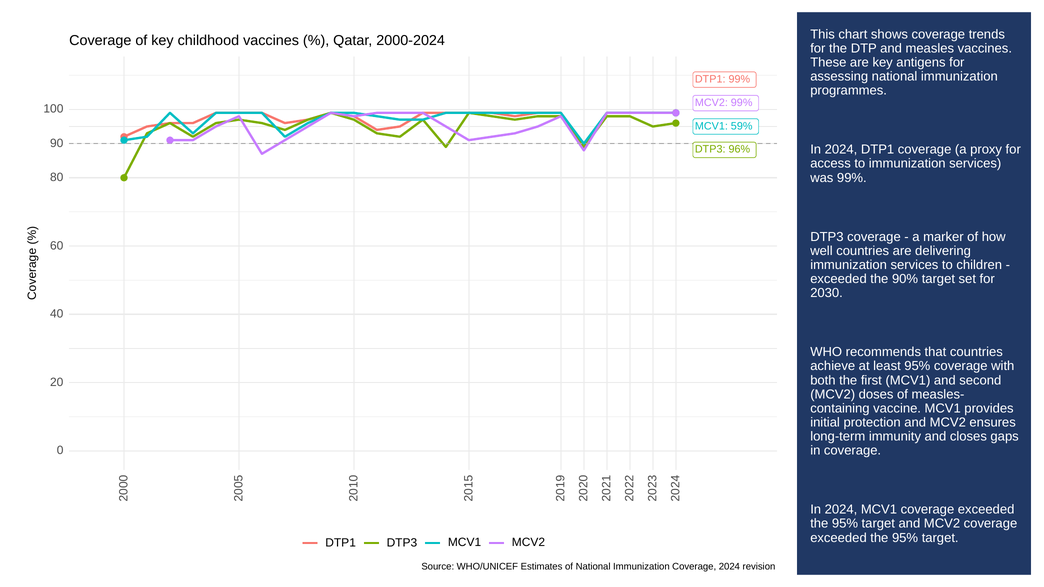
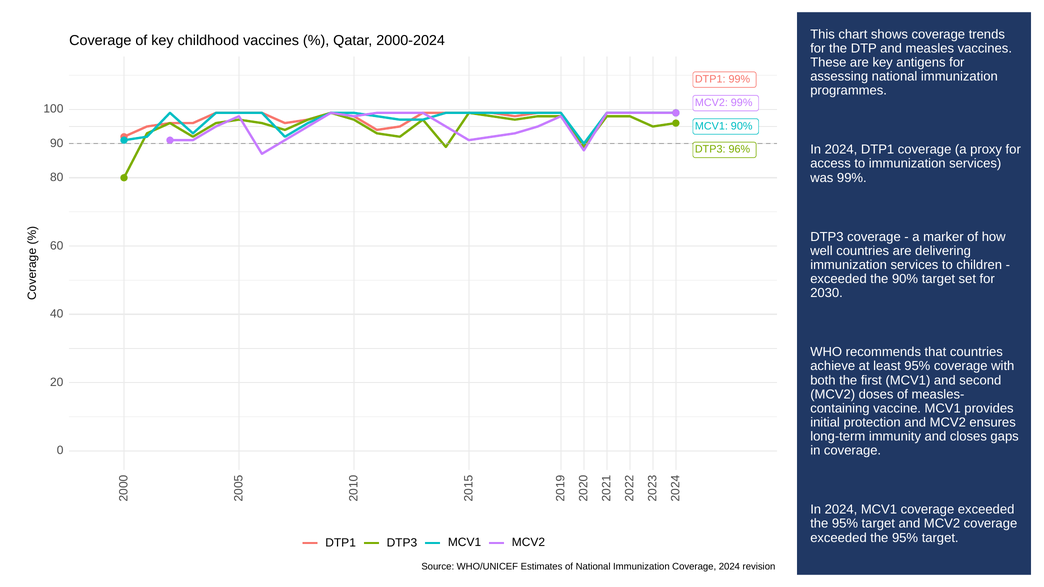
MCV1 59%: 59% -> 90% (742, 126)
